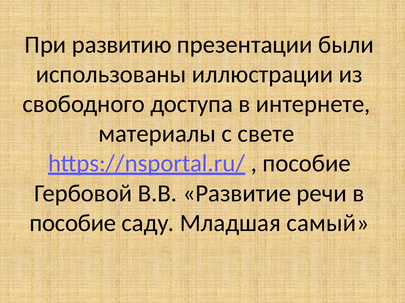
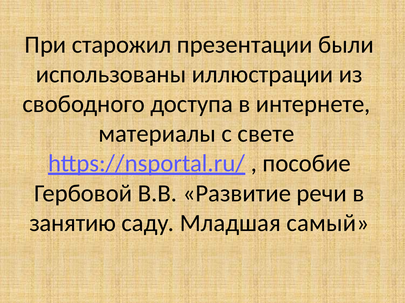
развитию: развитию -> старожил (122, 45)
пособие: пособие -> занятию (73, 224)
